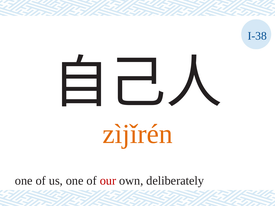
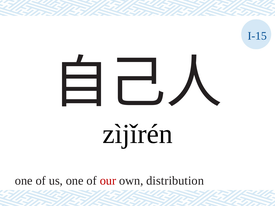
I-38: I-38 -> I-15 (257, 36)
zìjǐrén colour: orange -> black (138, 134)
deliberately: deliberately -> distribution (175, 181)
